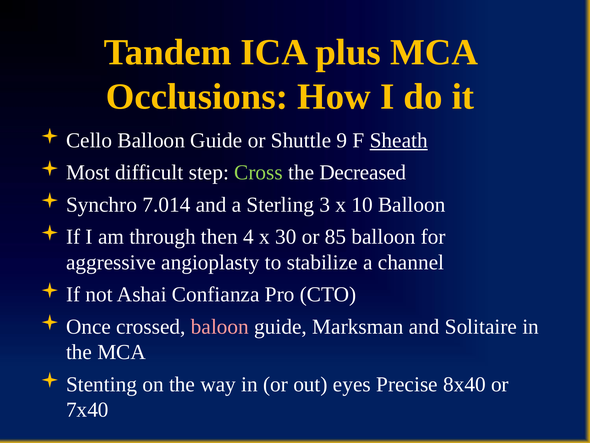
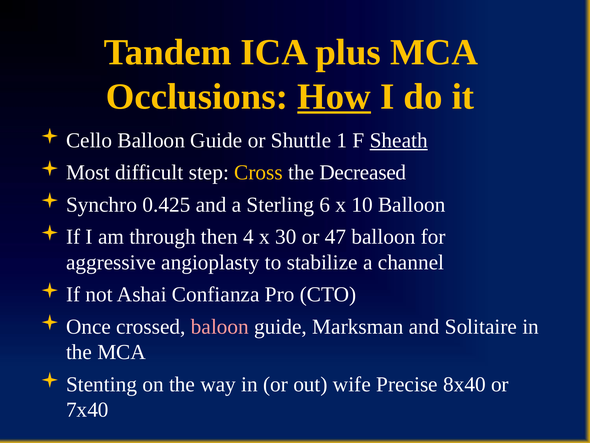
How underline: none -> present (334, 97)
9: 9 -> 1 (342, 140)
Cross colour: light green -> yellow (259, 172)
7.014: 7.014 -> 0.425 (166, 204)
3: 3 -> 6 (325, 204)
85: 85 -> 47 (335, 237)
eyes: eyes -> wife (352, 384)
